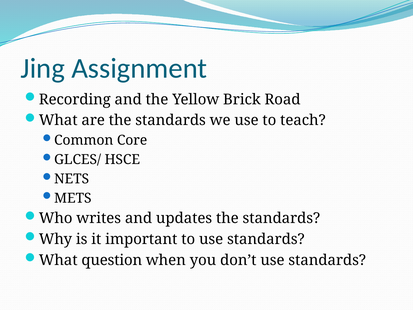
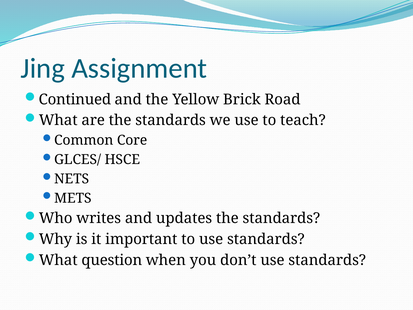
Recording: Recording -> Continued (75, 99)
